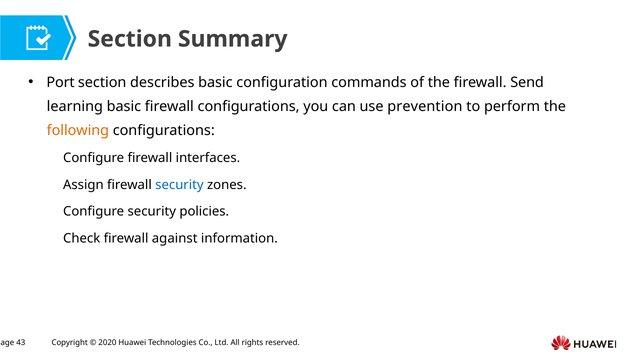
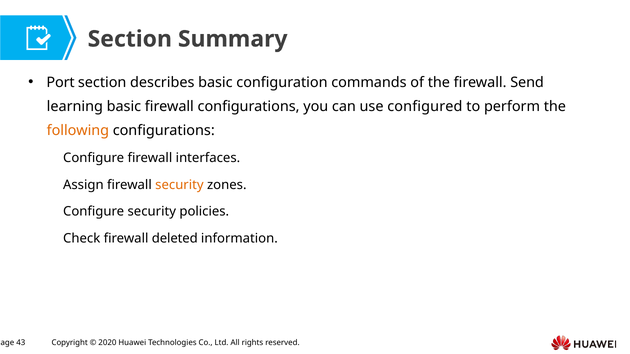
prevention: prevention -> configured (425, 107)
security colour: blue -> orange (179, 185)
against: against -> deleted (175, 239)
